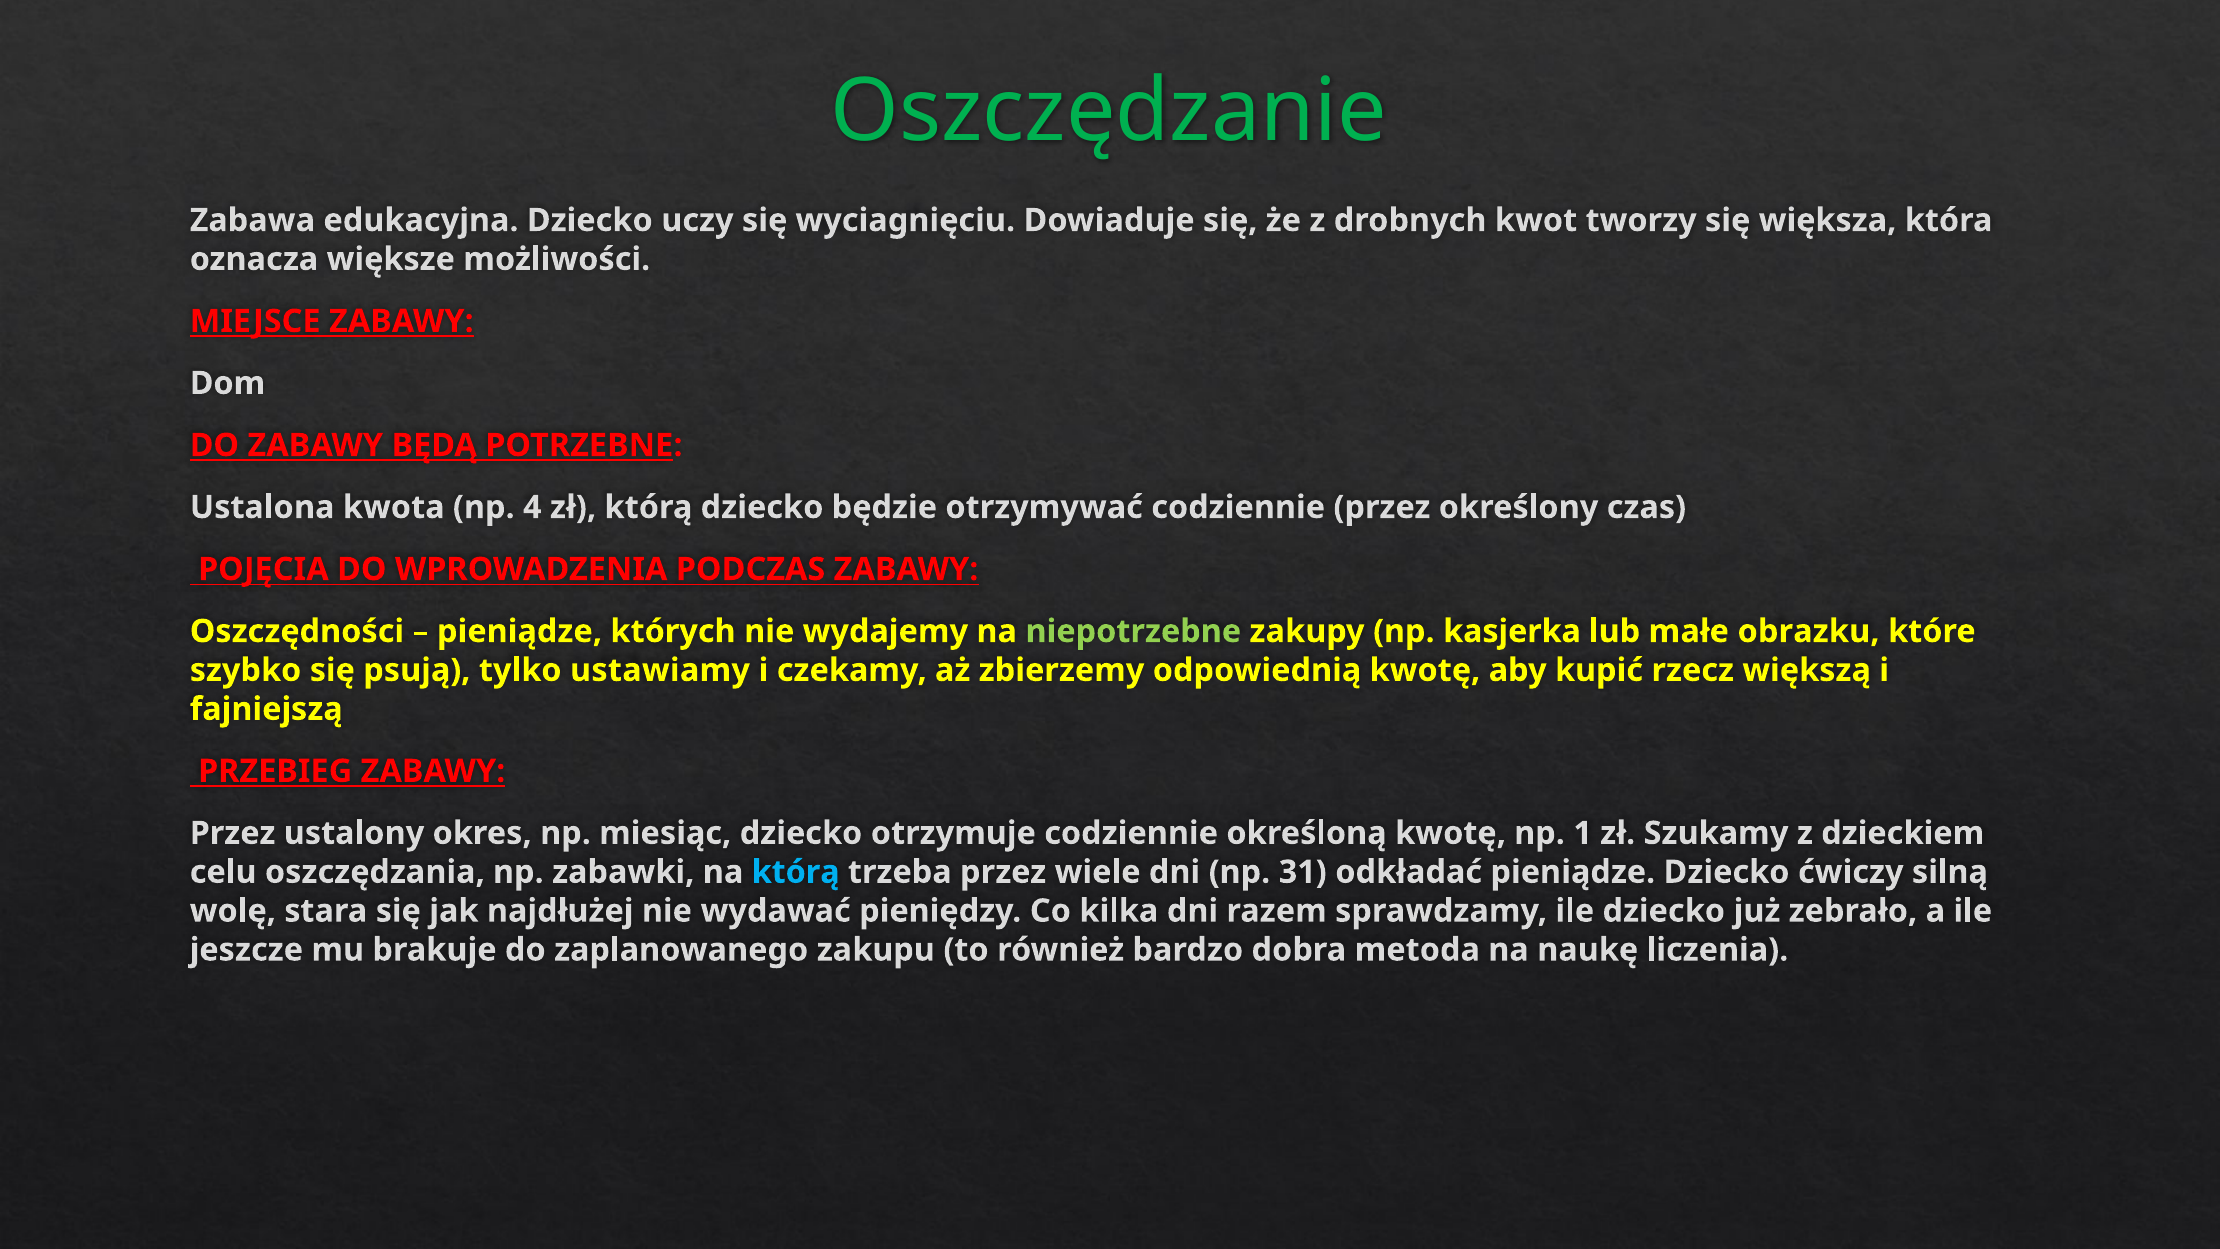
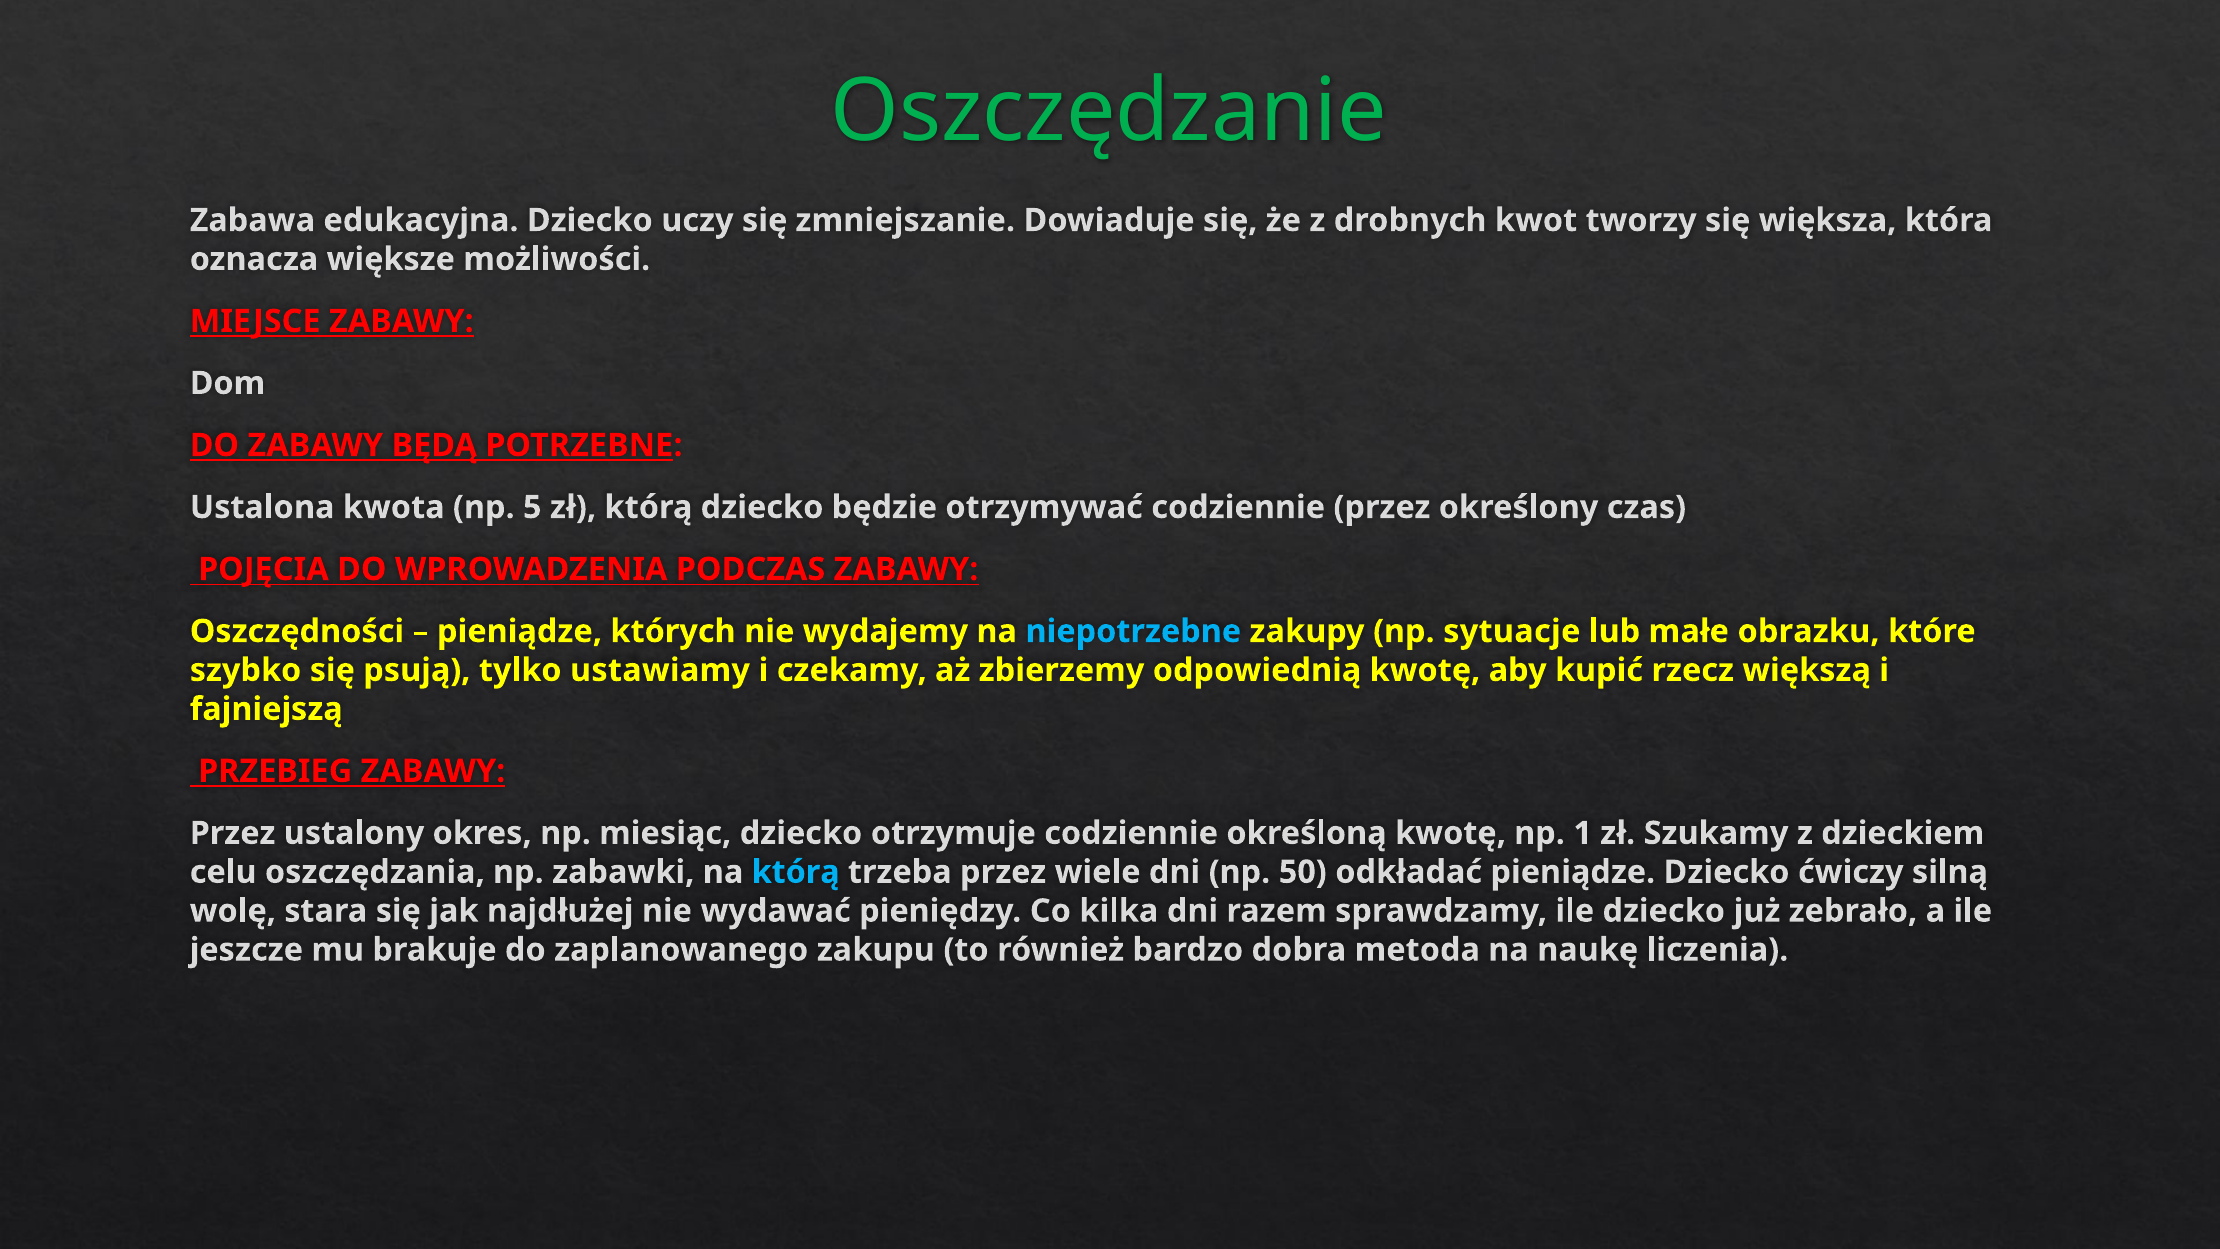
wyciagnięciu: wyciagnięciu -> zmniejszanie (905, 220)
4: 4 -> 5 (532, 507)
niepotrzebne colour: light green -> light blue (1133, 631)
kasjerka: kasjerka -> sytuacje (1512, 631)
31: 31 -> 50 (1303, 872)
